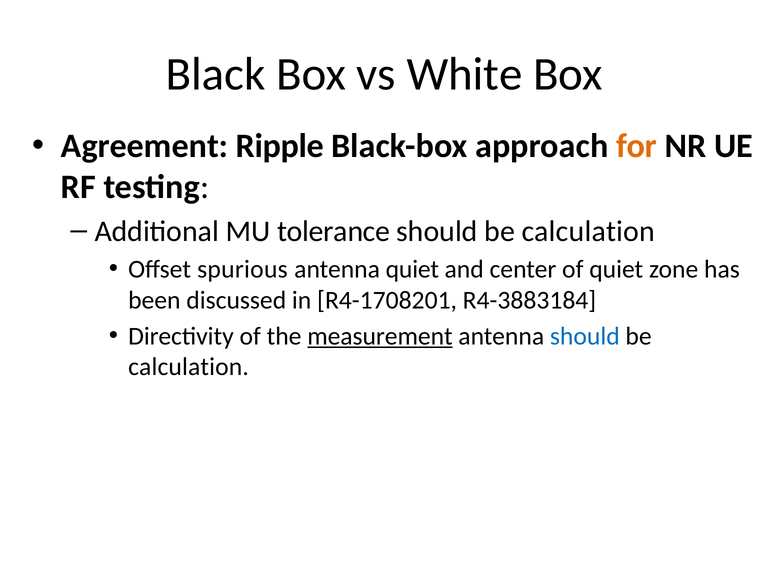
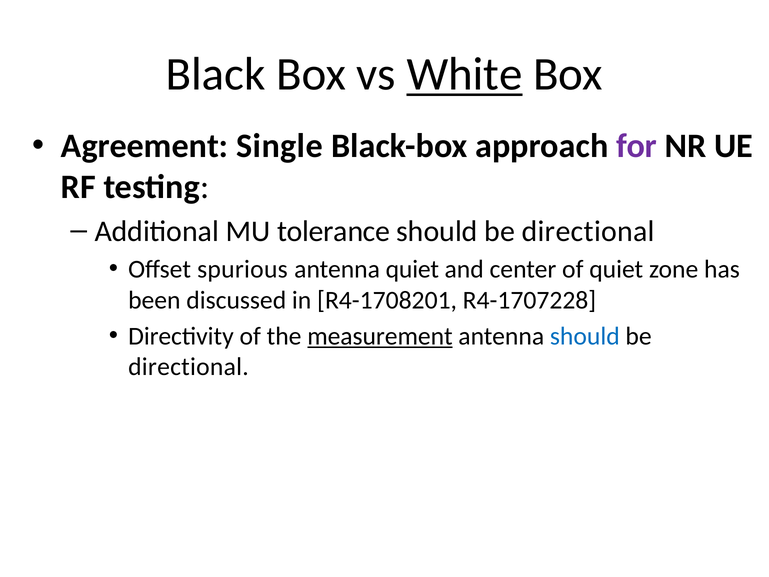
White underline: none -> present (464, 74)
Ripple: Ripple -> Single (280, 146)
for colour: orange -> purple (637, 146)
calculation: calculation -> directional (588, 231)
R4-3883184: R4-3883184 -> R4-1707228 (529, 300)
calculation: calculation -> directional (188, 367)
